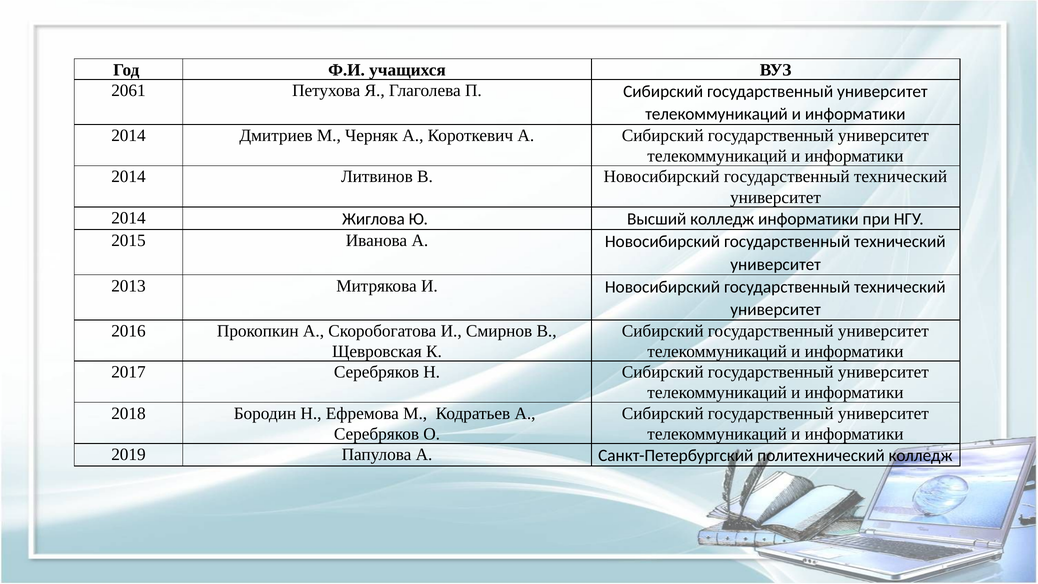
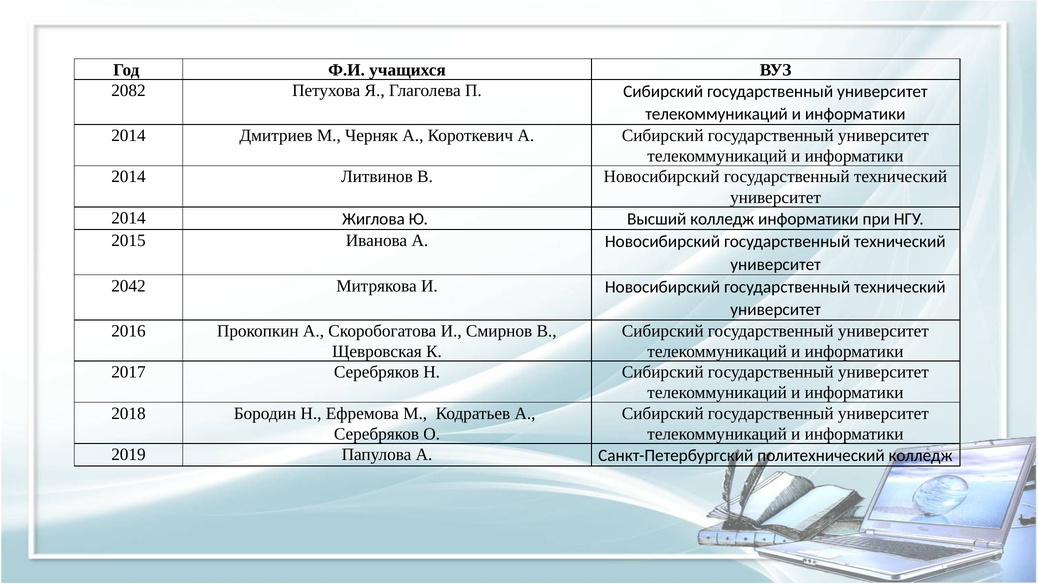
2061: 2061 -> 2082 (128, 90)
2013: 2013 -> 2042 (128, 286)
